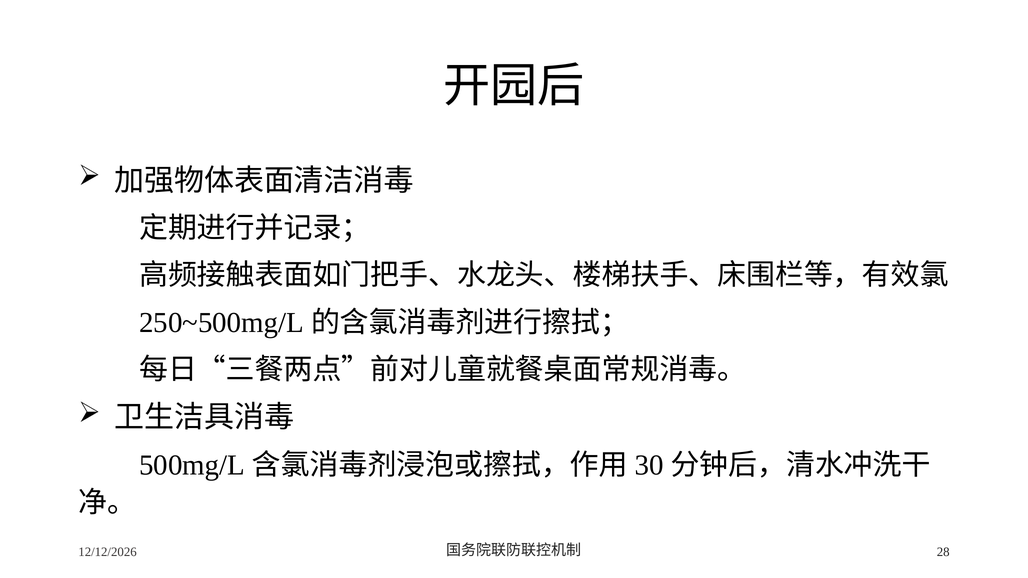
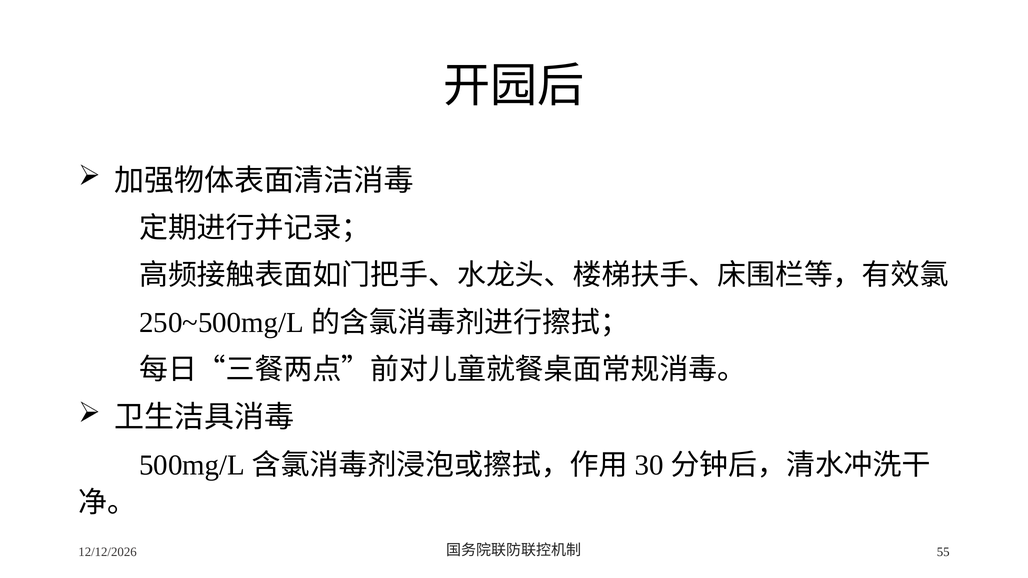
28: 28 -> 55 (943, 552)
